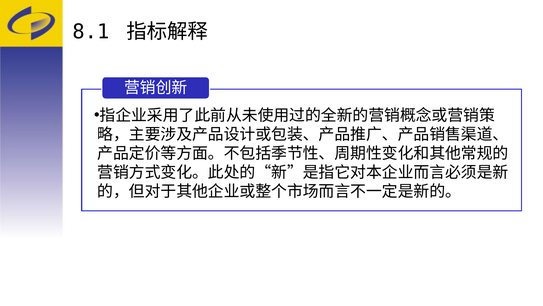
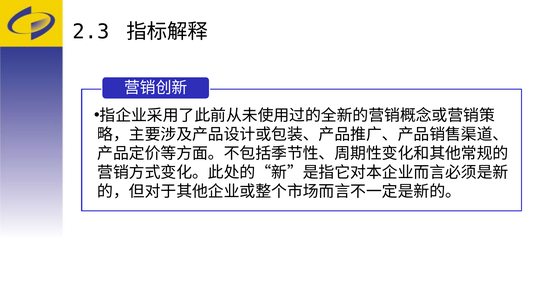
8.1: 8.1 -> 2.3 (91, 32)
